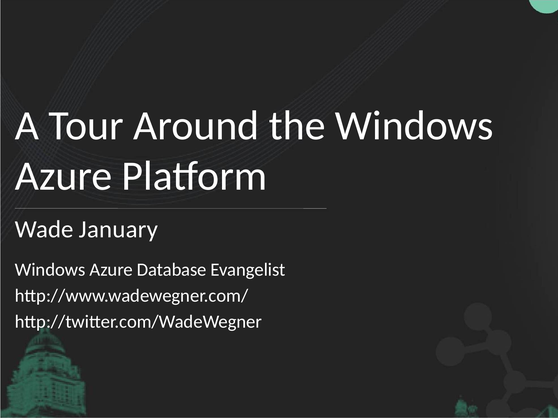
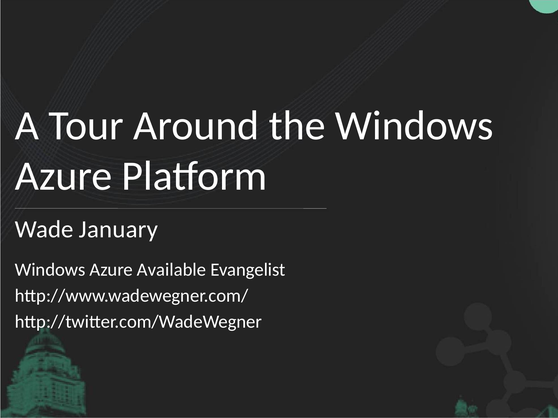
Database: Database -> Available (172, 270)
